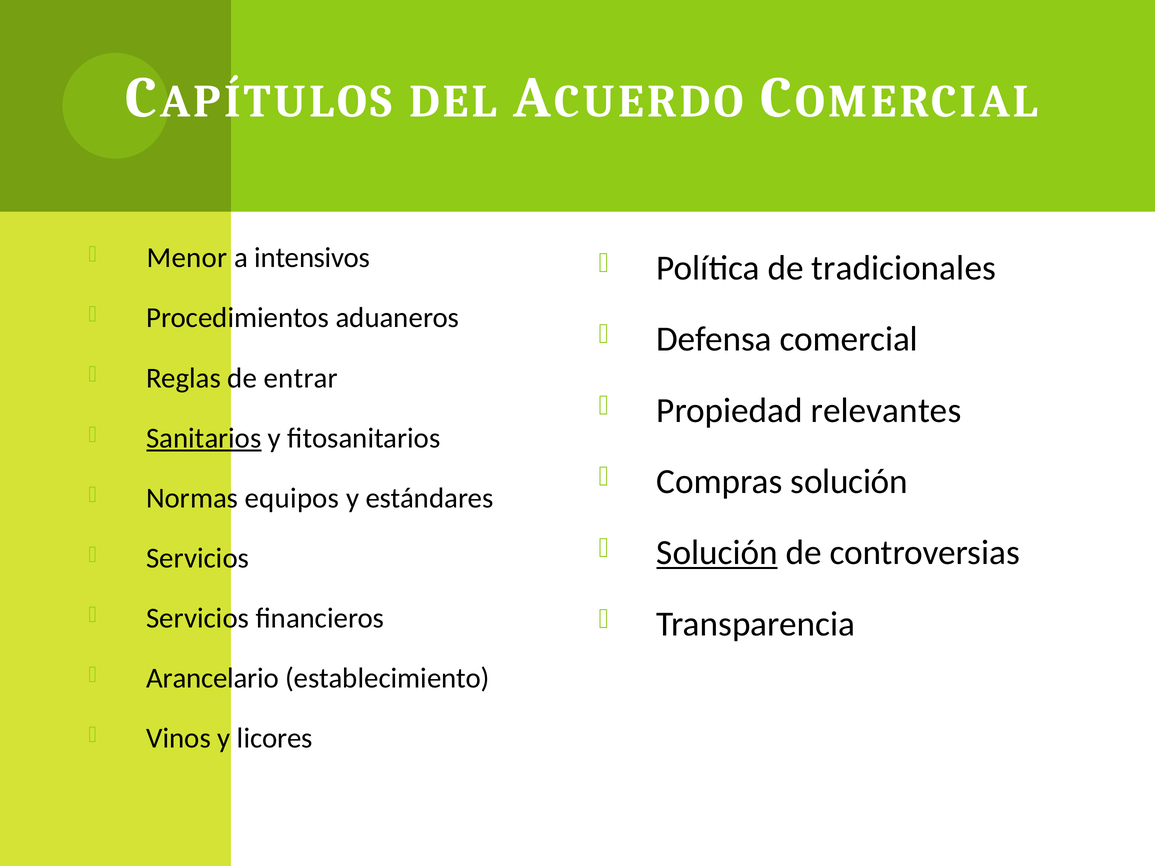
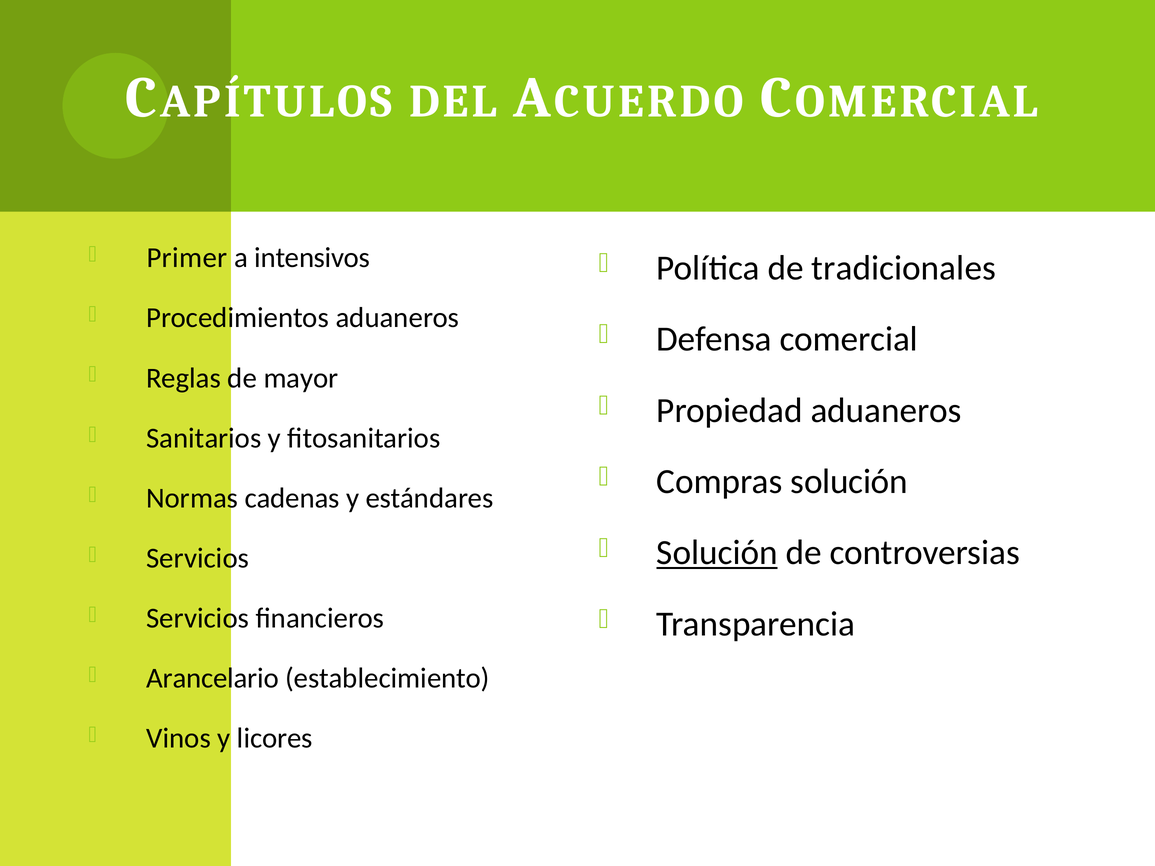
Menor: Menor -> Primer (187, 258)
entrar: entrar -> mayor (301, 378)
Propiedad relevantes: relevantes -> aduaneros (886, 411)
Sanitarios underline: present -> none (204, 438)
equipos: equipos -> cadenas (292, 498)
